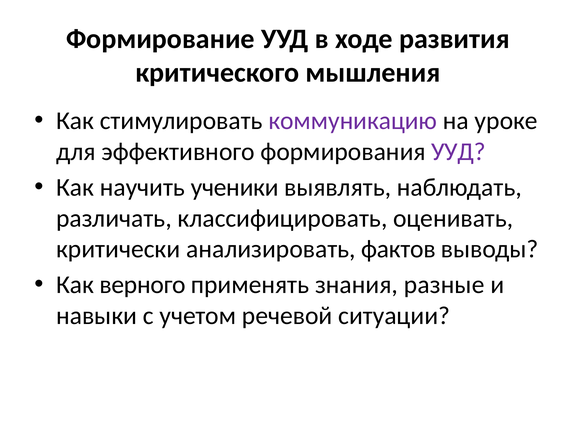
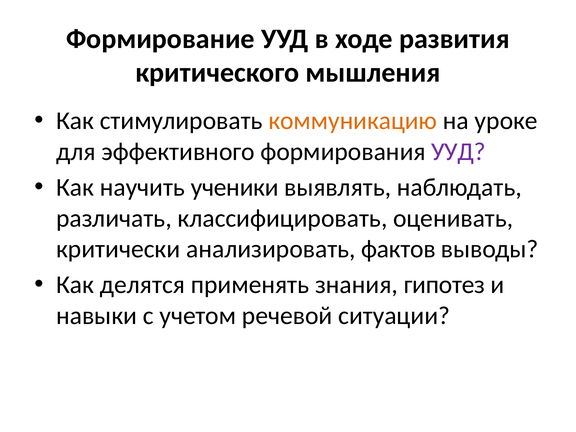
коммуникацию colour: purple -> orange (353, 121)
верного: верного -> делятся (142, 285)
разные: разные -> гипотез (444, 285)
